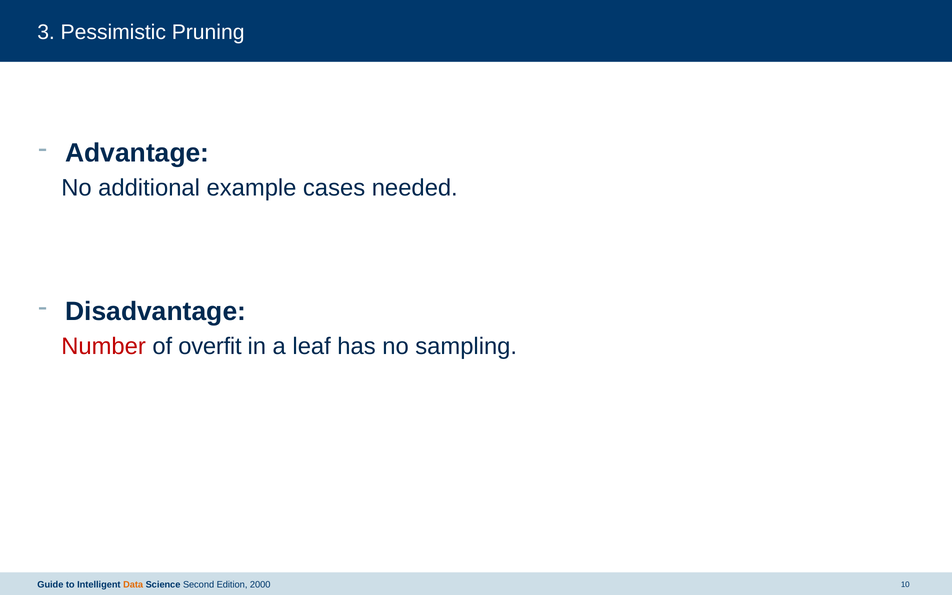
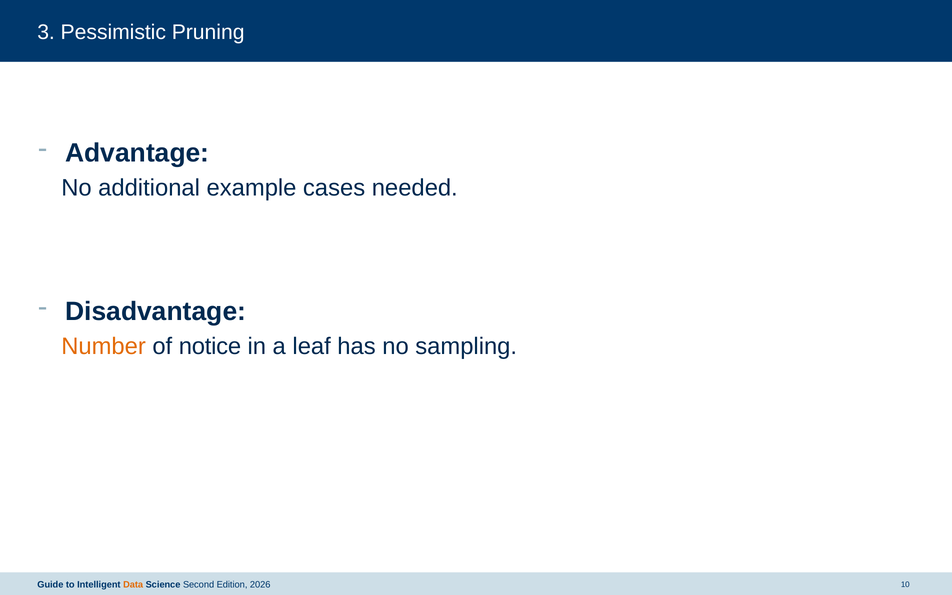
Number colour: red -> orange (104, 347)
overfit: overfit -> notice (210, 347)
2000: 2000 -> 2026 (260, 585)
